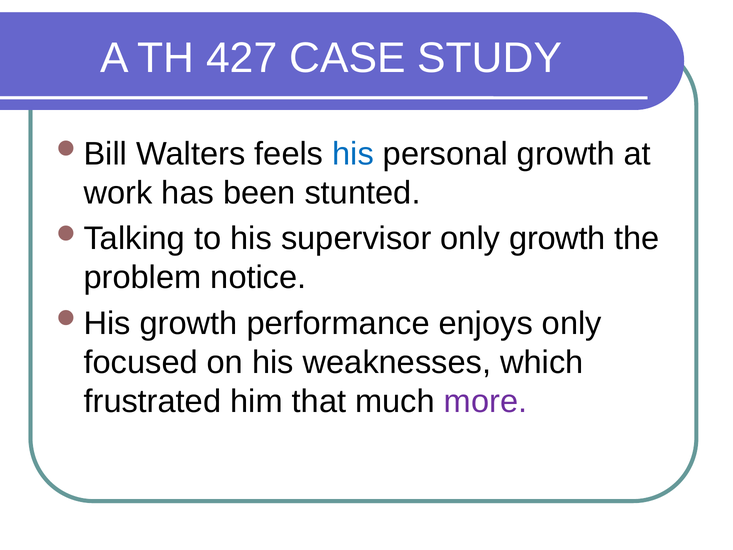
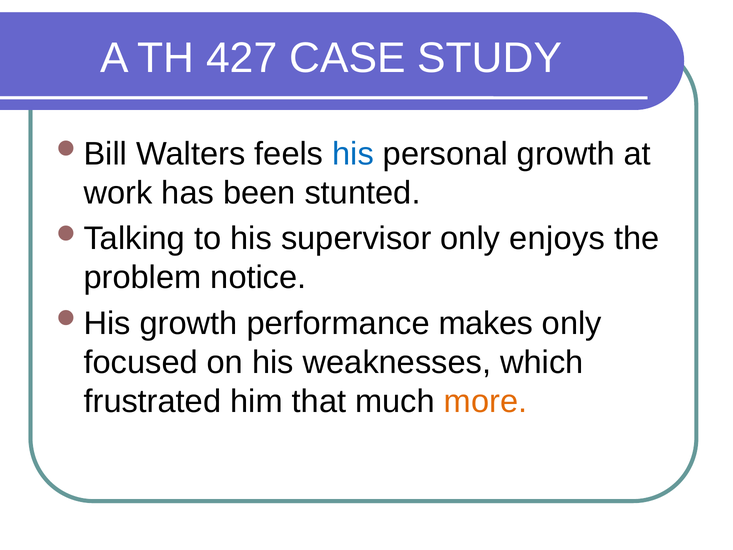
only growth: growth -> enjoys (557, 238)
enjoys: enjoys -> makes (486, 323)
more colour: purple -> orange (486, 401)
